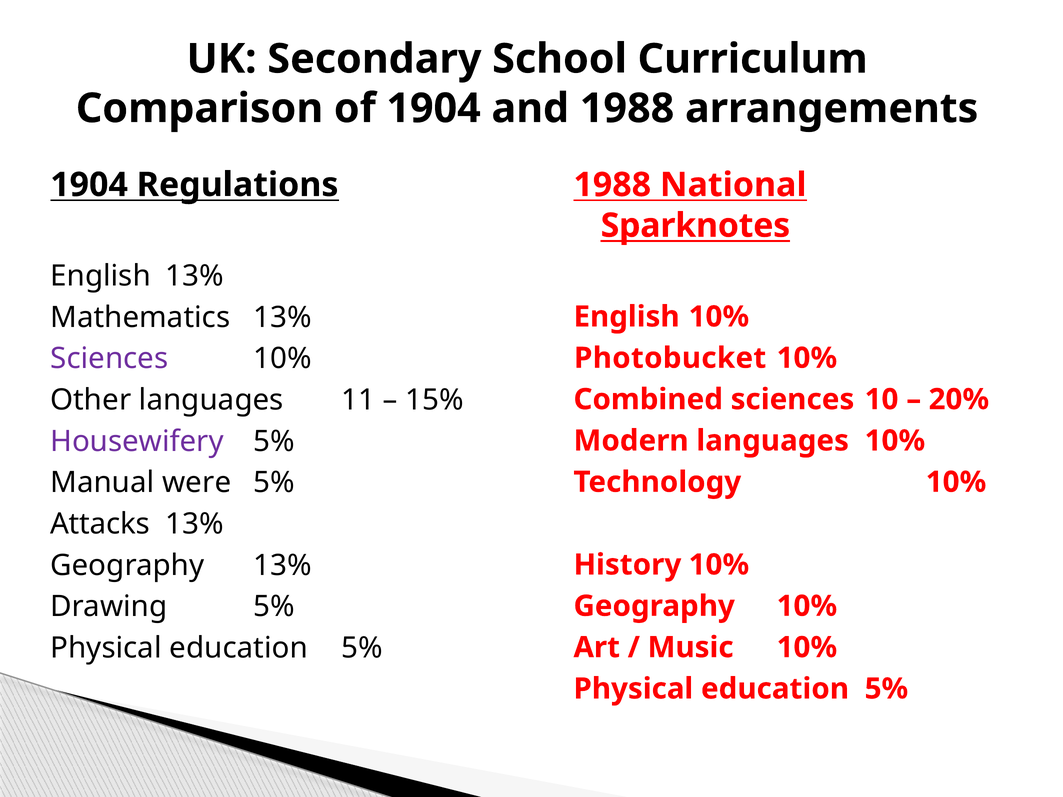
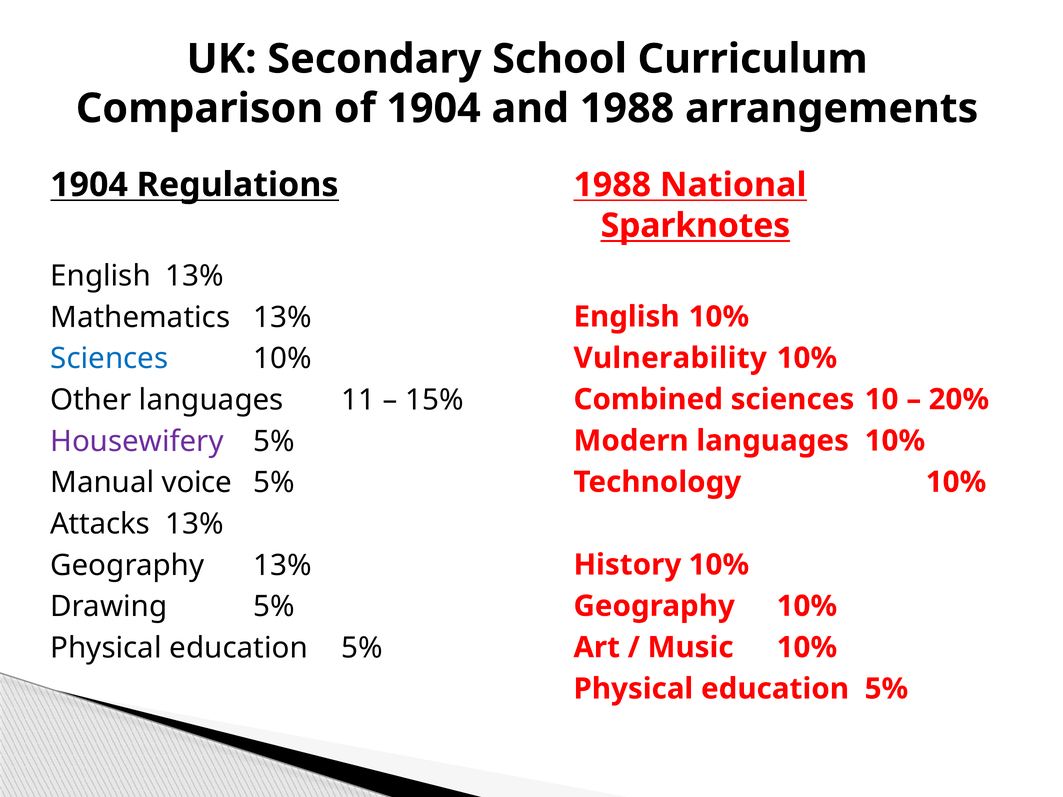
Sciences colour: purple -> blue (109, 359)
Photobucket: Photobucket -> Vulnerability (670, 358)
were: were -> voice (197, 483)
